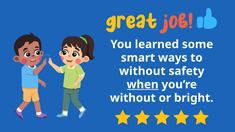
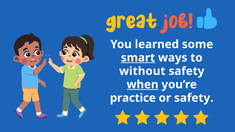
smart underline: none -> present (138, 58)
without: without -> practice (133, 98)
or bright: bright -> safety (194, 98)
